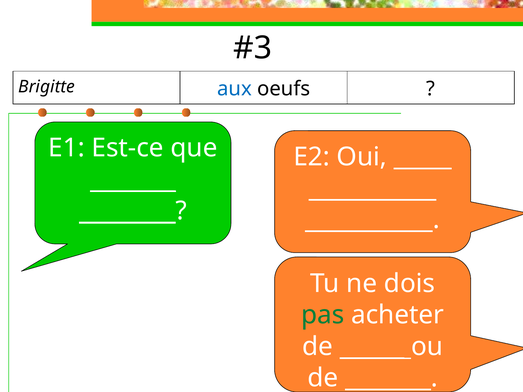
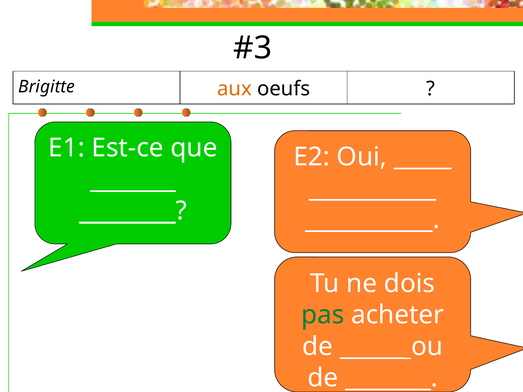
aux colour: blue -> orange (235, 89)
